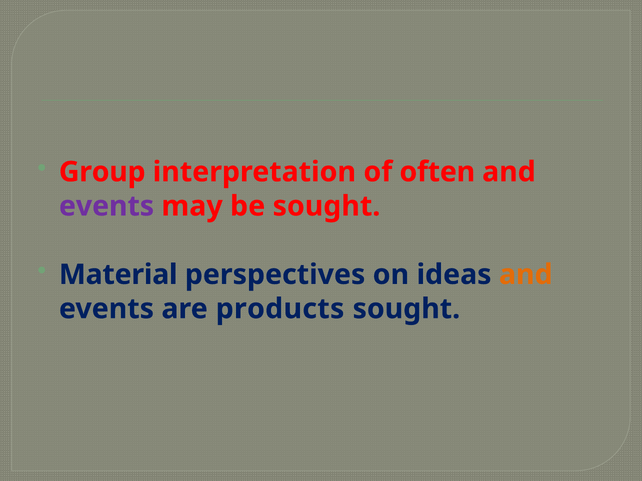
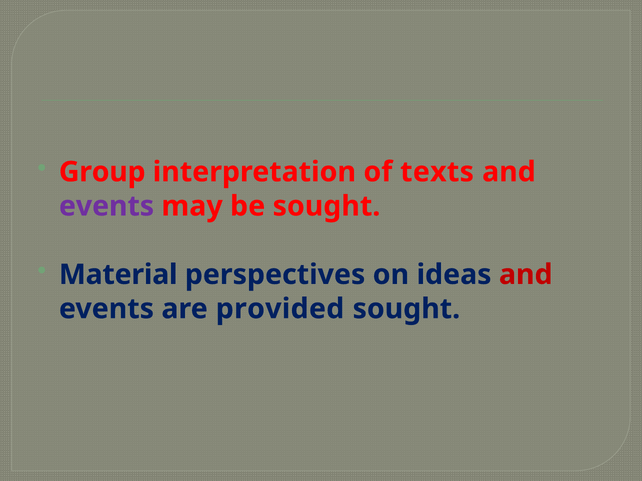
often: often -> texts (437, 172)
and colour: orange -> red (526, 275)
products: products -> provided (280, 309)
